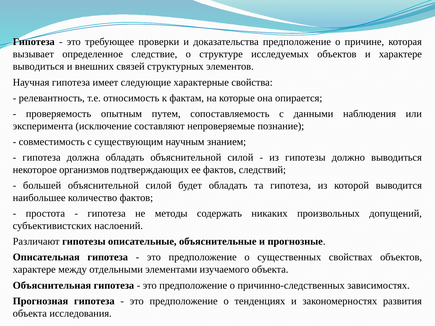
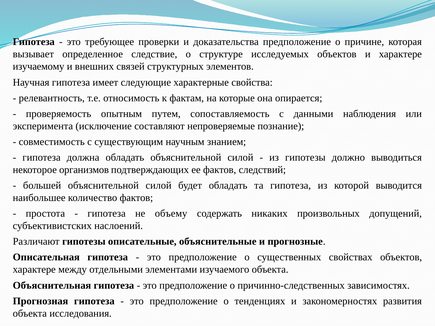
выводиться: выводиться -> изучаемому (39, 67)
методы: методы -> объему (171, 214)
